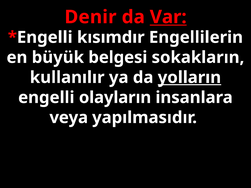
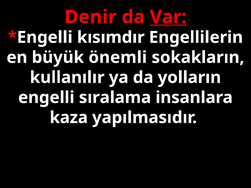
belgesi: belgesi -> önemli (118, 57)
yolların underline: present -> none (189, 78)
olayların: olayların -> sıralama (115, 98)
veya: veya -> kaza (69, 118)
